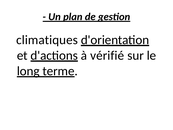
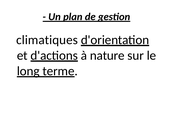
vérifié: vérifié -> nature (107, 55)
